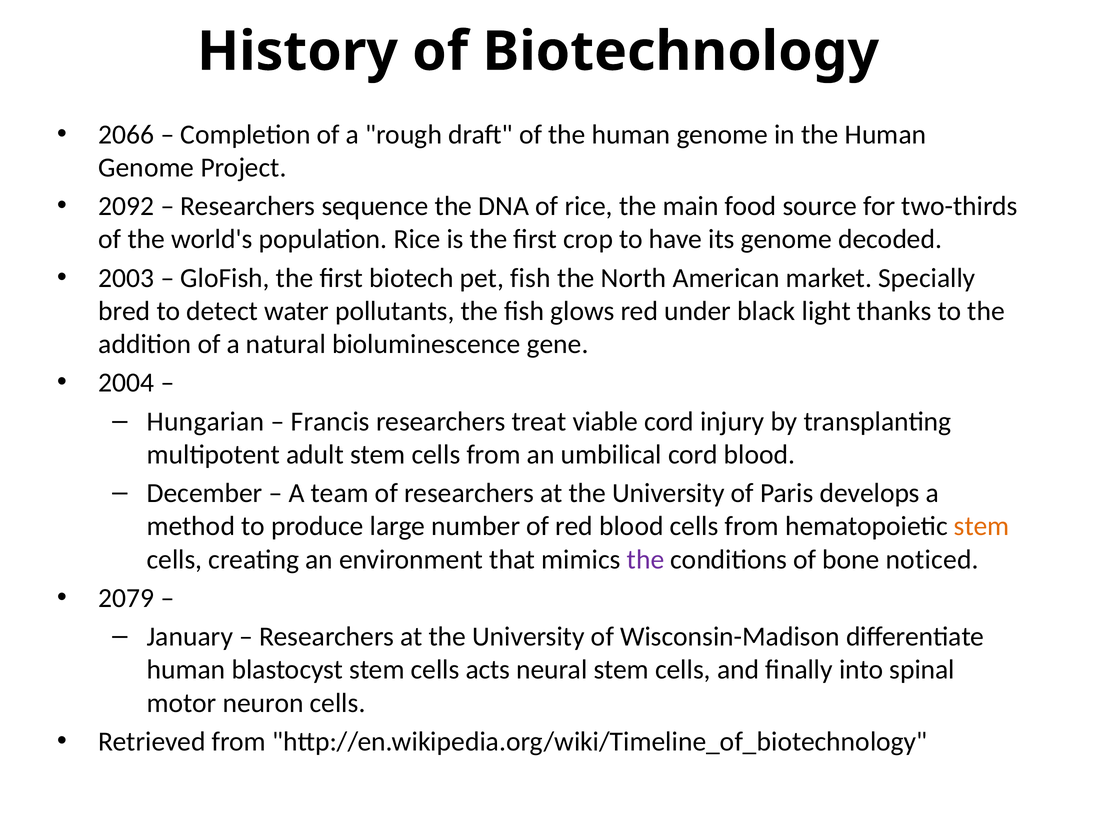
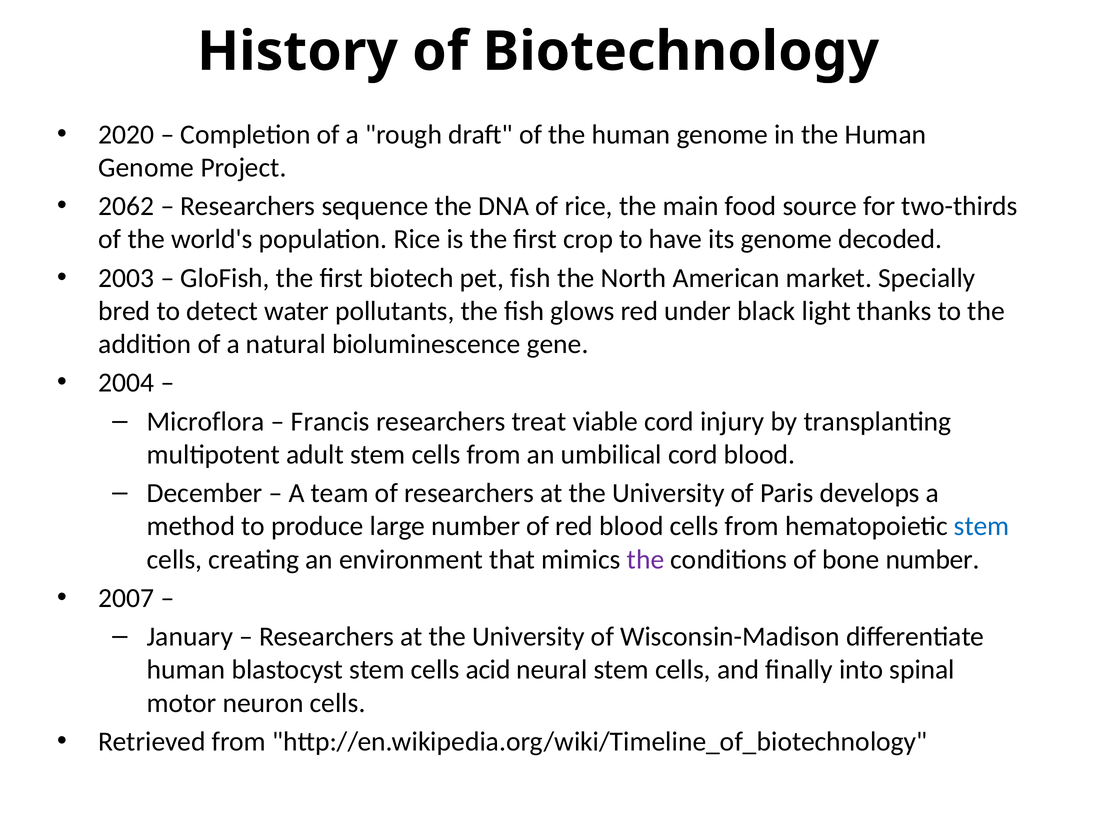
2066: 2066 -> 2020 (126, 134)
2092: 2092 -> 2062 (126, 206)
Hungarian: Hungarian -> Microflora (206, 421)
stem colour: orange -> blue (982, 526)
bone noticed: noticed -> number (933, 559)
2079: 2079 -> 2007 (126, 598)
acts: acts -> acid (488, 670)
